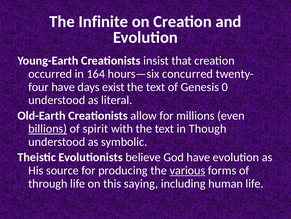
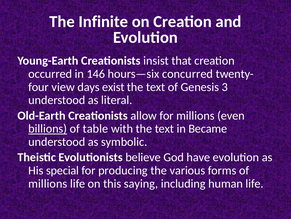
164: 164 -> 146 (96, 74)
have: have -> view (63, 87)
0: 0 -> 3 (225, 87)
spirit: spirit -> table (95, 128)
Though: Though -> Became (208, 128)
source: source -> special (62, 170)
various underline: present -> none (187, 170)
through: through -> millions (48, 183)
